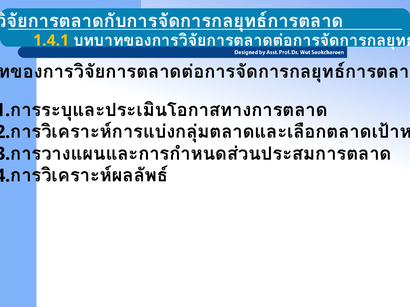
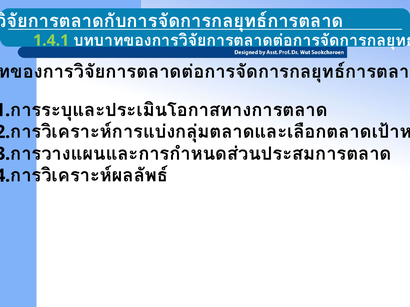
1.4.1 colour: yellow -> light green (51, 40)
